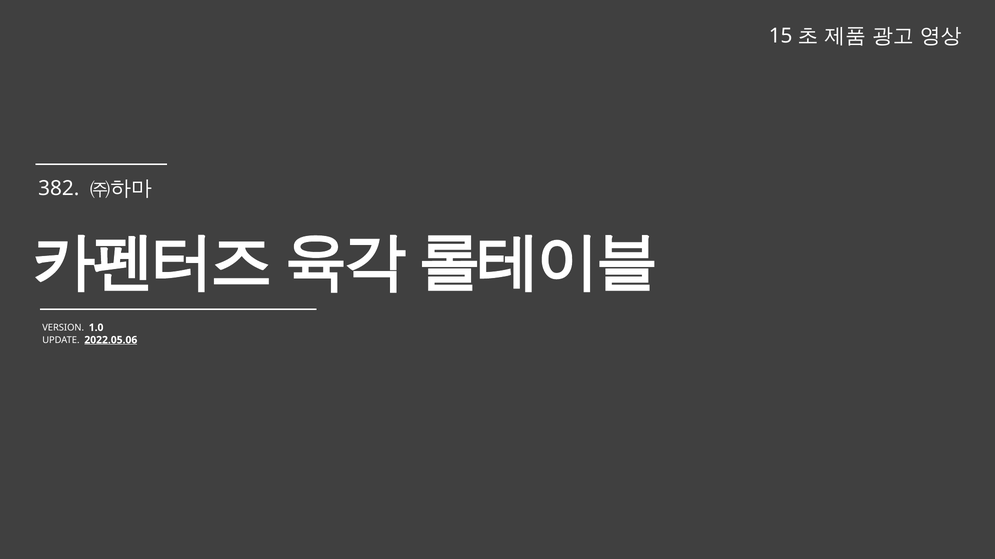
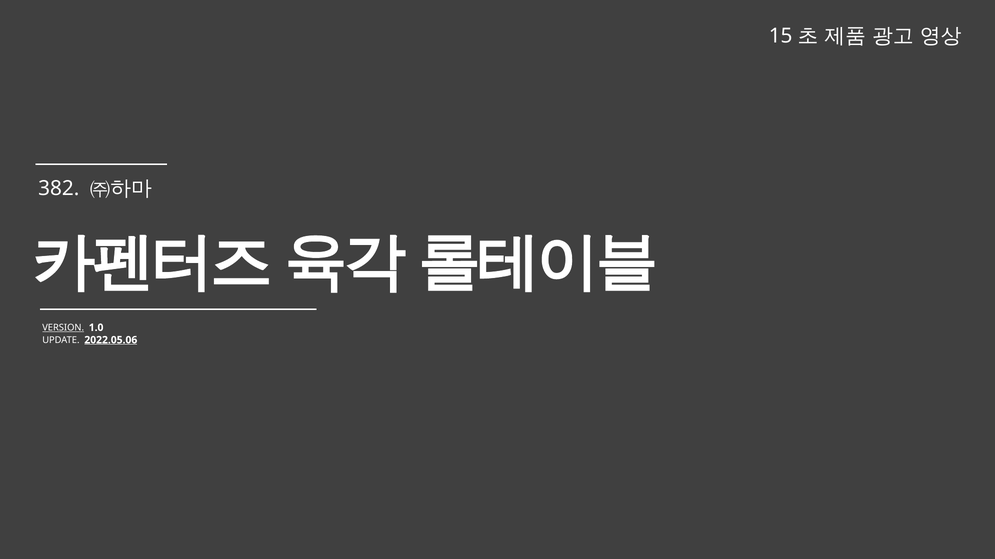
VERSION underline: none -> present (63, 328)
